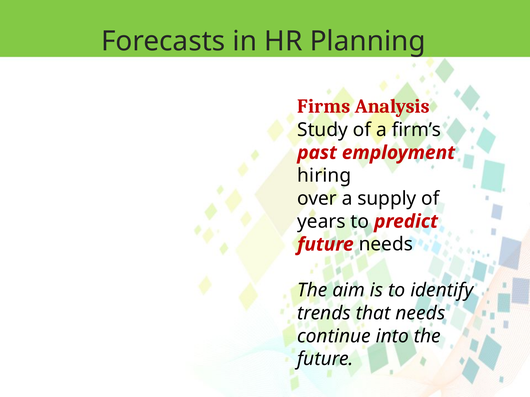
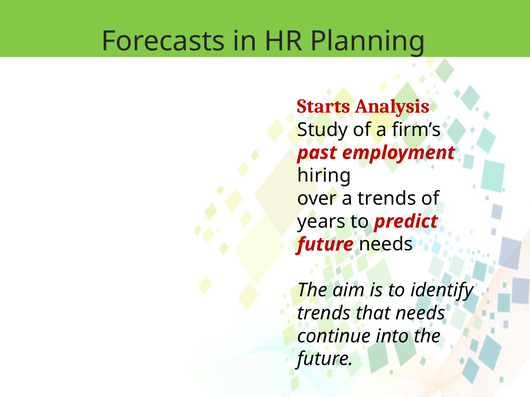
Firms: Firms -> Starts (324, 107)
a supply: supply -> trends (387, 199)
